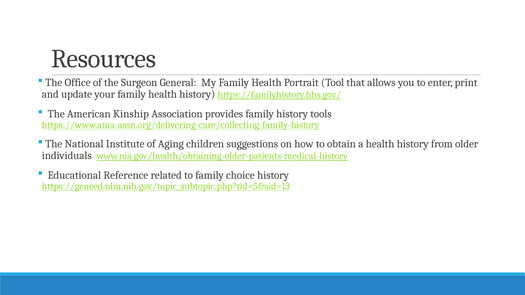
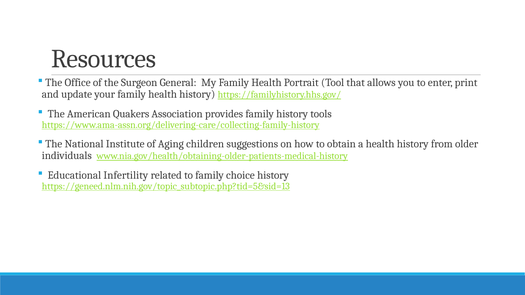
Kinship: Kinship -> Quakers (131, 114)
Reference: Reference -> Infertility (126, 175)
